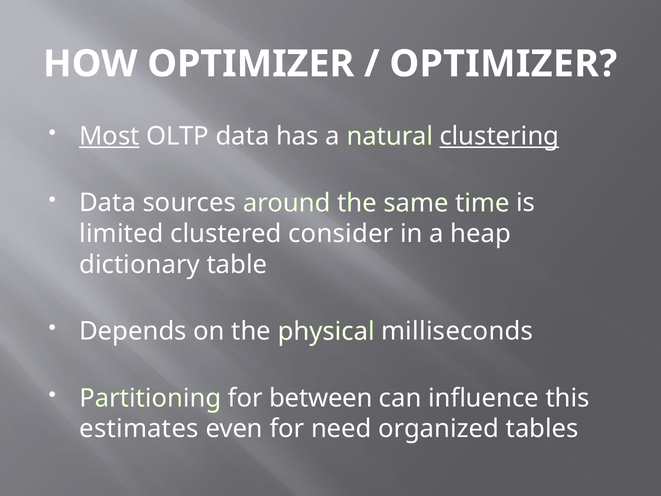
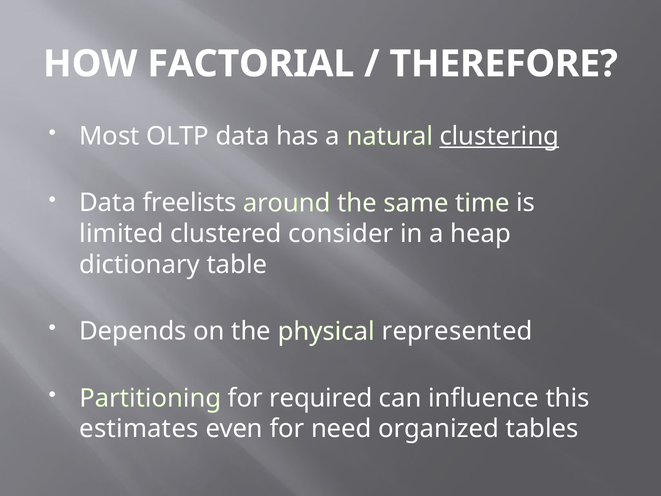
HOW OPTIMIZER: OPTIMIZER -> FACTORIAL (251, 64)
OPTIMIZER: OPTIMIZER -> THEREFORE (504, 64)
Most underline: present -> none (109, 136)
sources: sources -> freelists (190, 203)
milliseconds: milliseconds -> represented (457, 331)
between: between -> required (321, 398)
